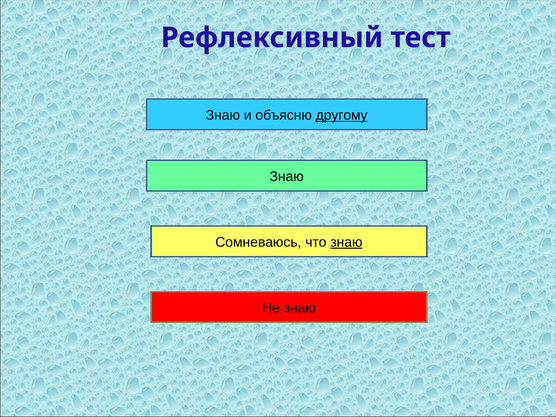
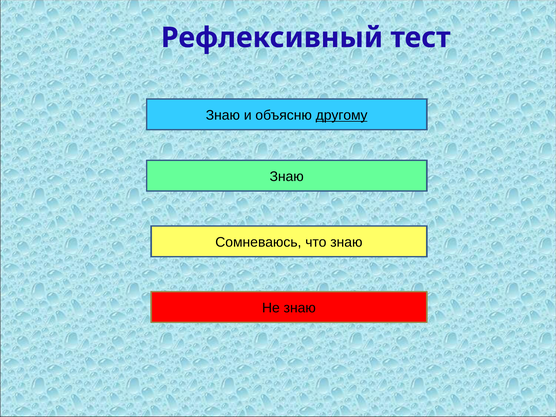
знаю underline: present -> none (346, 242)
